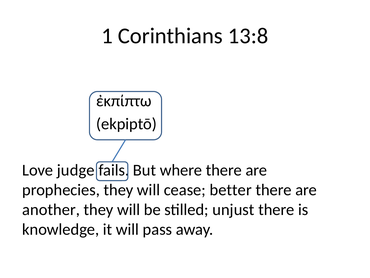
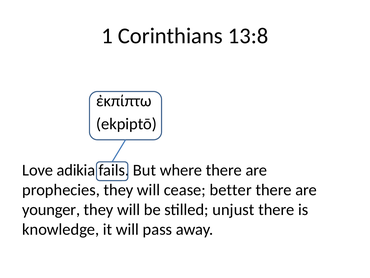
judge: judge -> adikia (76, 170)
another: another -> younger (51, 209)
